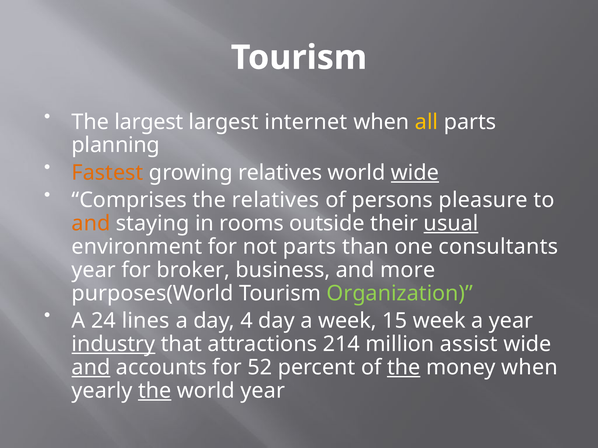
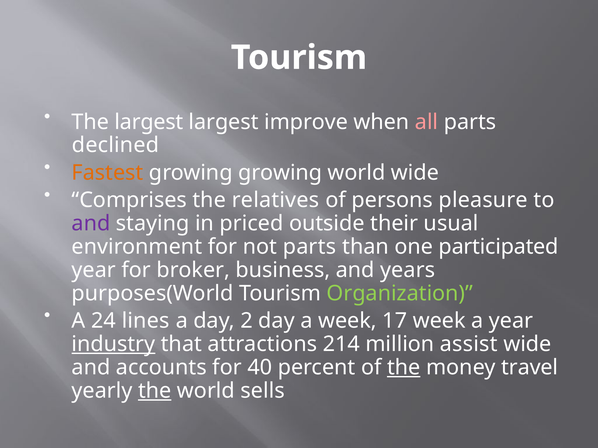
internet: internet -> improve (306, 122)
all colour: yellow -> pink (427, 122)
planning: planning -> declined (116, 145)
growing relatives: relatives -> growing (280, 173)
wide underline: present -> none (415, 173)
and colour: orange -> purple (91, 224)
rooms: rooms -> priced (251, 224)
usual underline: present -> none (451, 224)
consultants: consultants -> participated (499, 247)
more: more -> years (408, 270)
4: 4 -> 2 (247, 321)
15: 15 -> 17 (395, 321)
and underline: present -> none (91, 368)
52: 52 -> 40 (260, 368)
money when: when -> travel (530, 368)
world year: year -> sells (263, 391)
